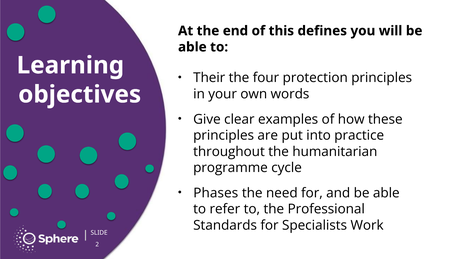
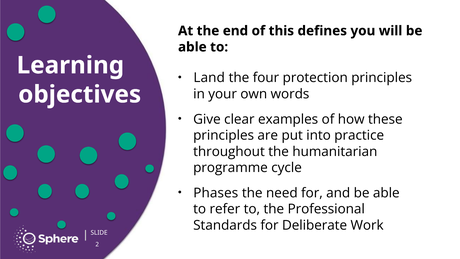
Their: Their -> Land (209, 78)
Specialists: Specialists -> Deliberate (315, 225)
